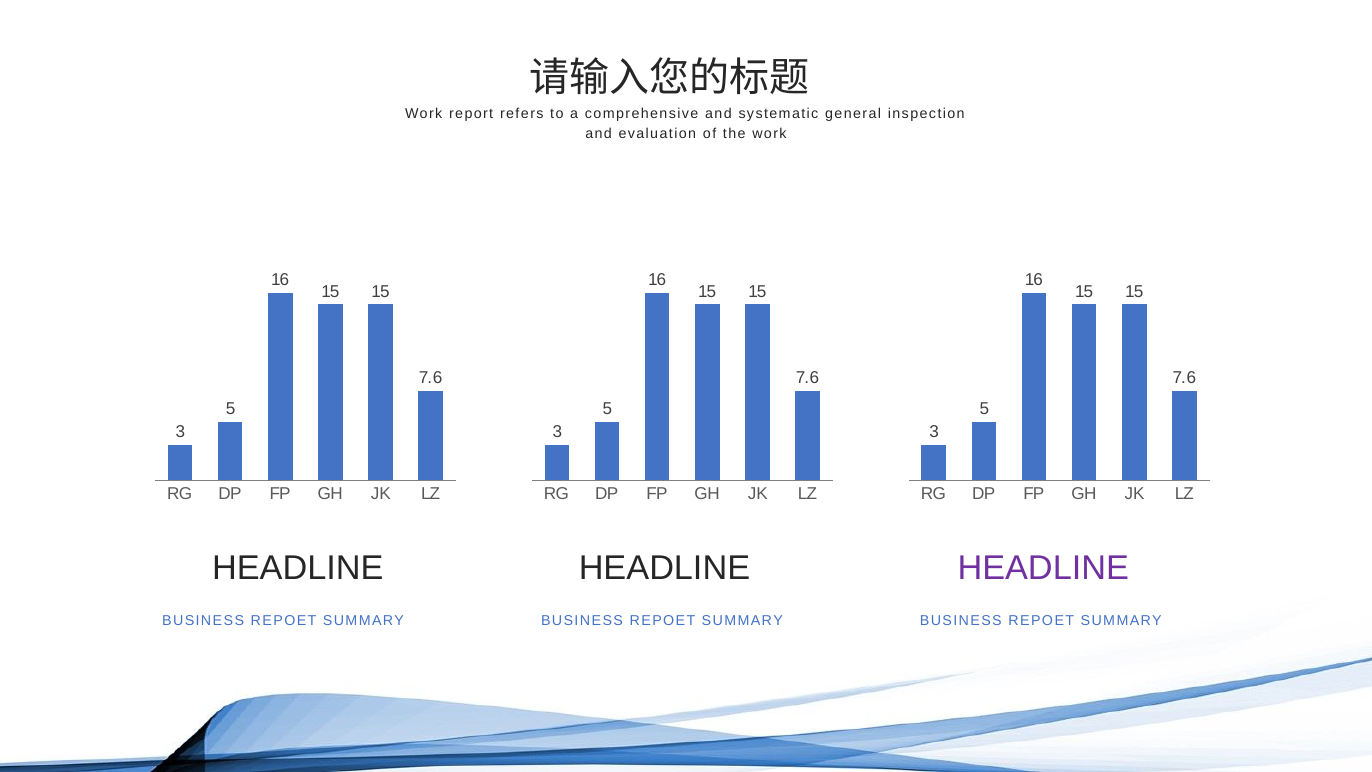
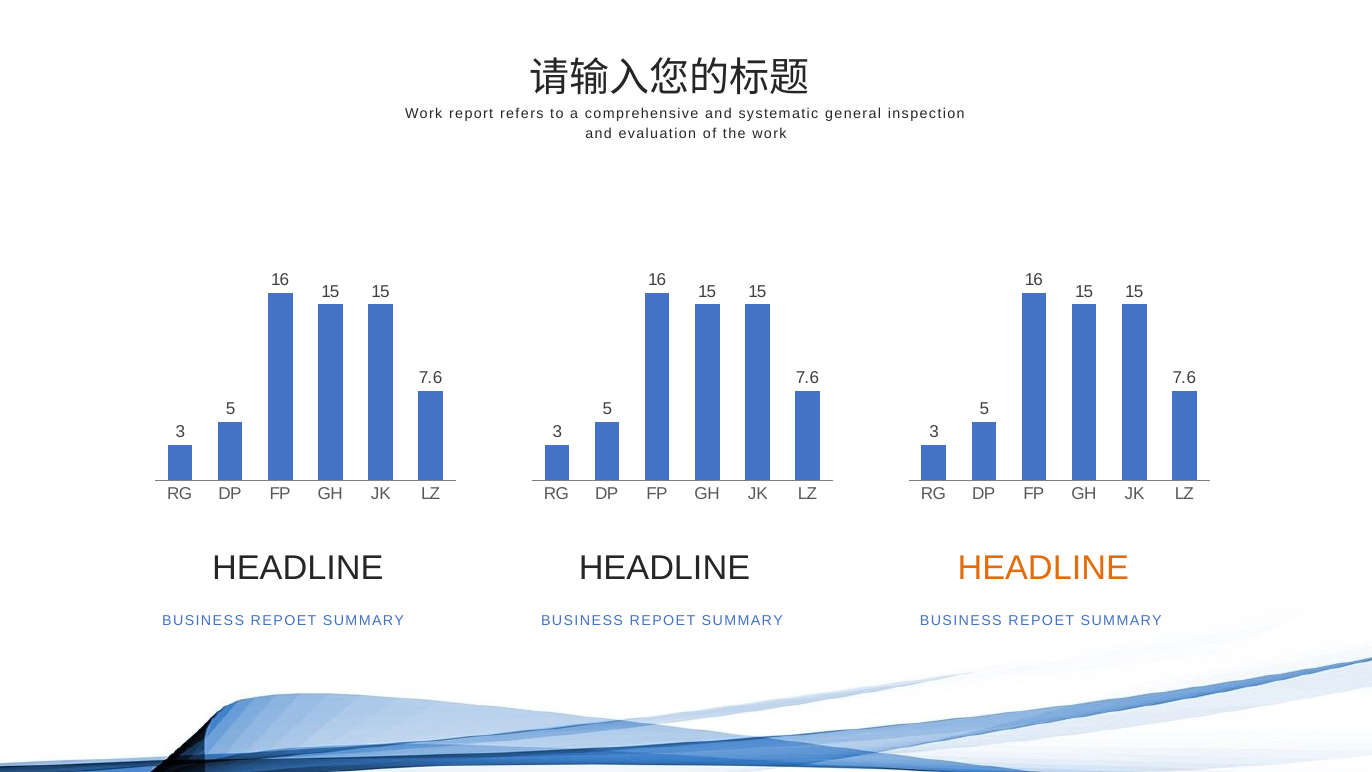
HEADLINE colour: purple -> orange (1043, 568)
